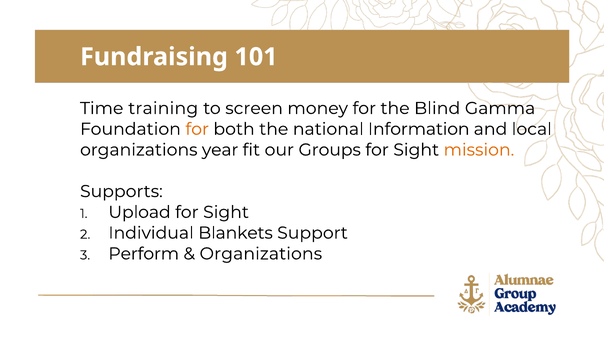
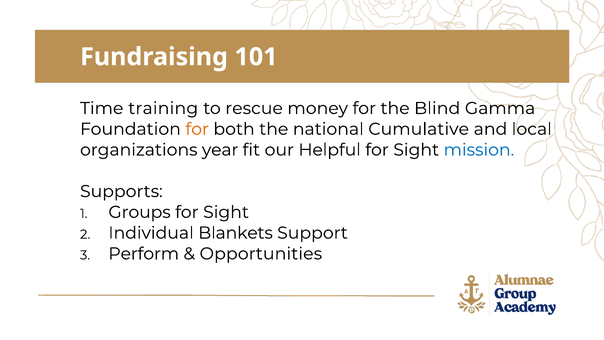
screen: screen -> rescue (254, 108)
Information: Information -> Cumulative (419, 129)
Groups: Groups -> Helpful (330, 150)
mission colour: orange -> blue (479, 150)
Upload: Upload -> Groups (140, 212)
Organizations: Organizations -> Opportunities (261, 254)
